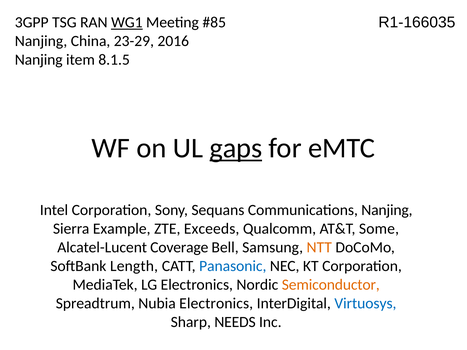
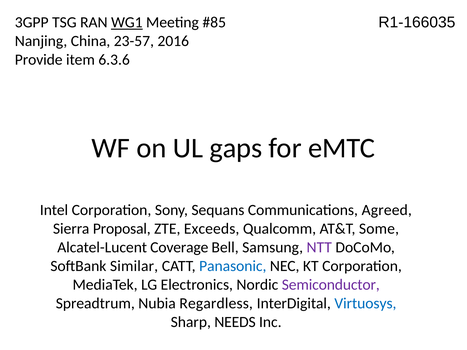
23-29: 23-29 -> 23-57 (134, 41)
Nanjing: Nanjing -> Provide (39, 60)
8.1.5: 8.1.5 -> 6.3.6 (114, 60)
gaps underline: present -> none (236, 148)
Communications Nanjing: Nanjing -> Agreed (387, 210)
Example: Example -> Proposal (122, 229)
NTT colour: orange -> purple (319, 248)
Length: Length -> Similar (134, 266)
Semiconductor colour: orange -> purple (331, 285)
Nubia Electronics: Electronics -> Regardless (216, 304)
